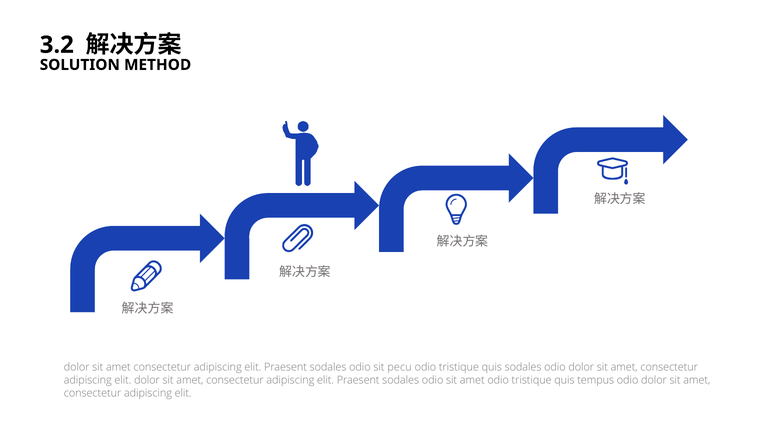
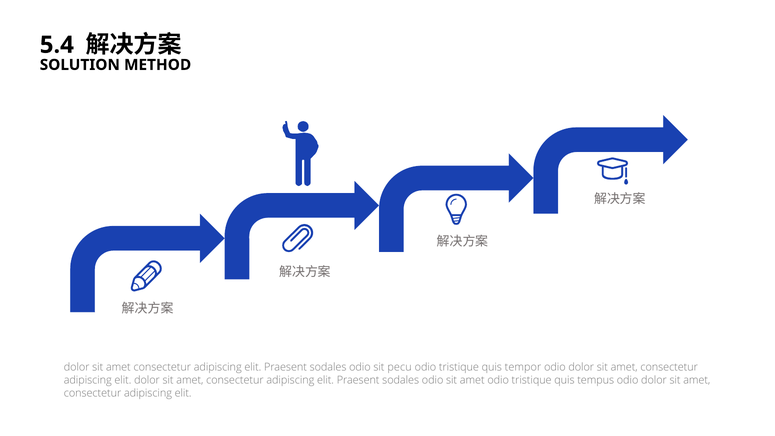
3.2: 3.2 -> 5.4 (57, 45)
quis sodales: sodales -> tempor (523, 367)
